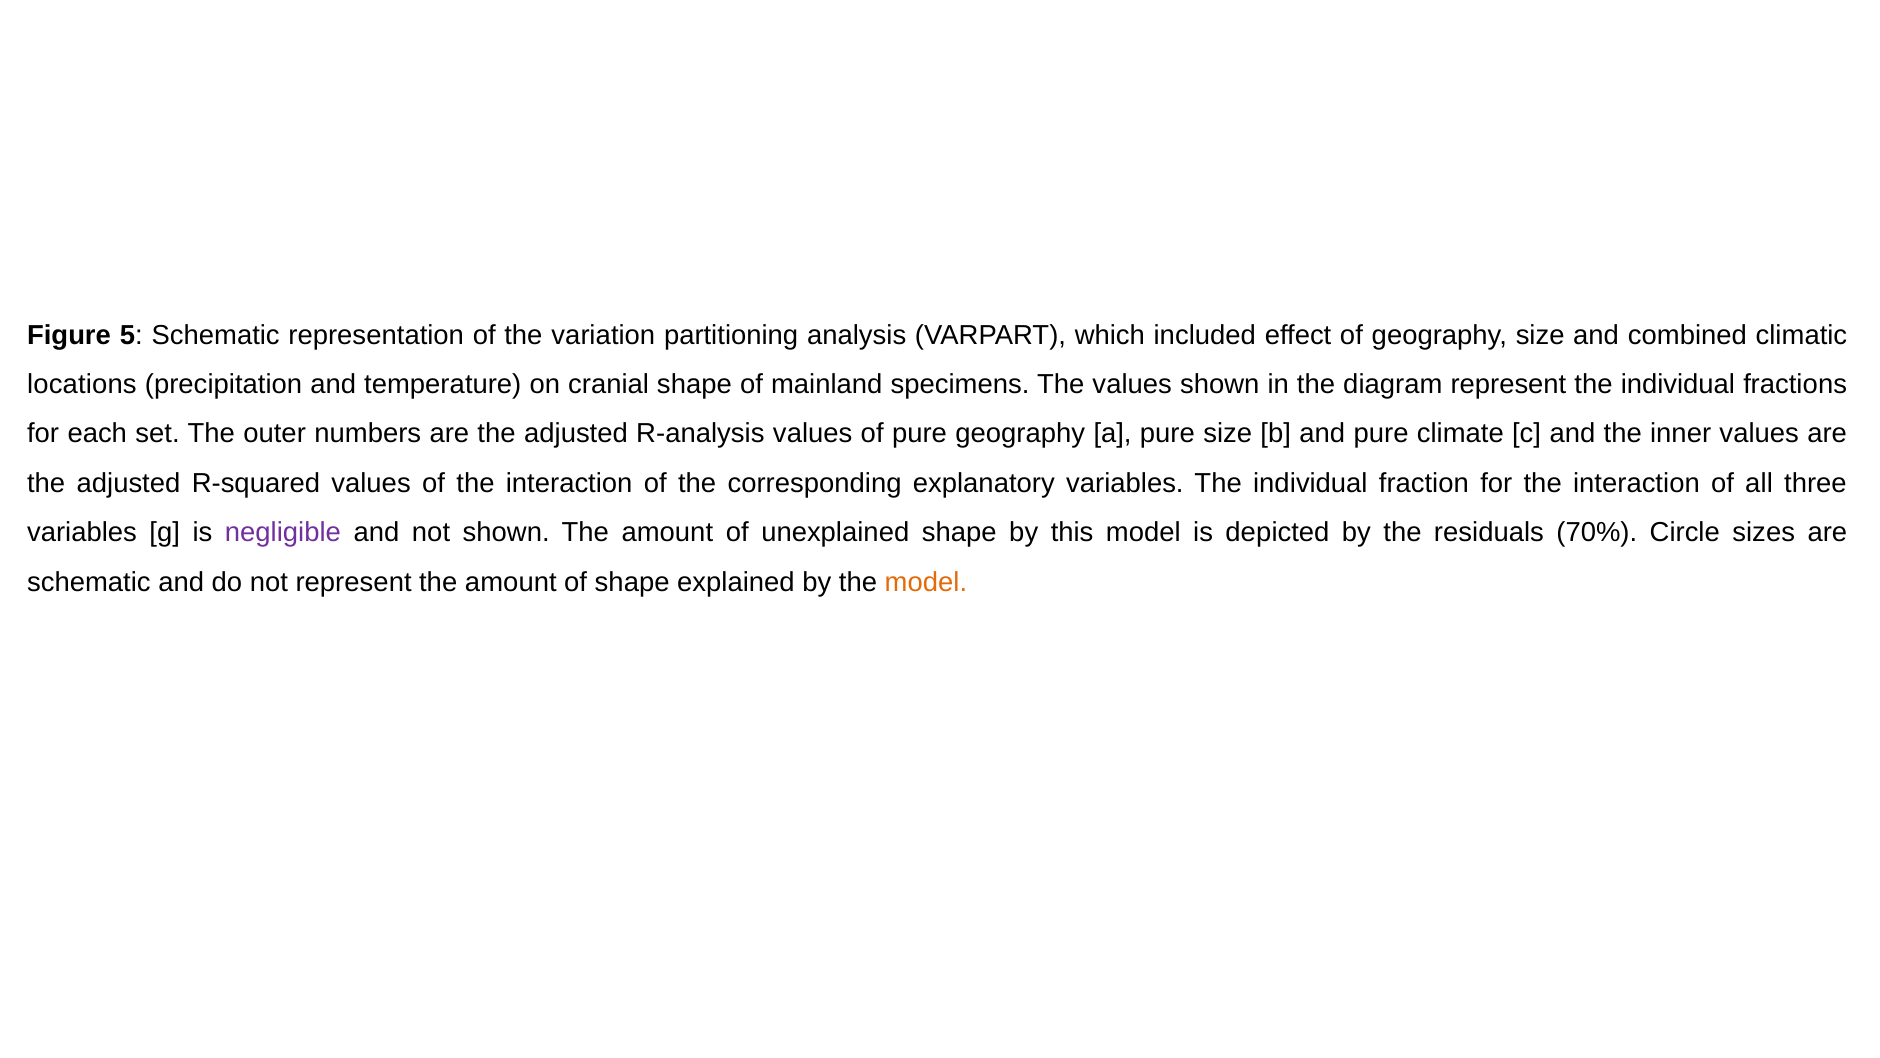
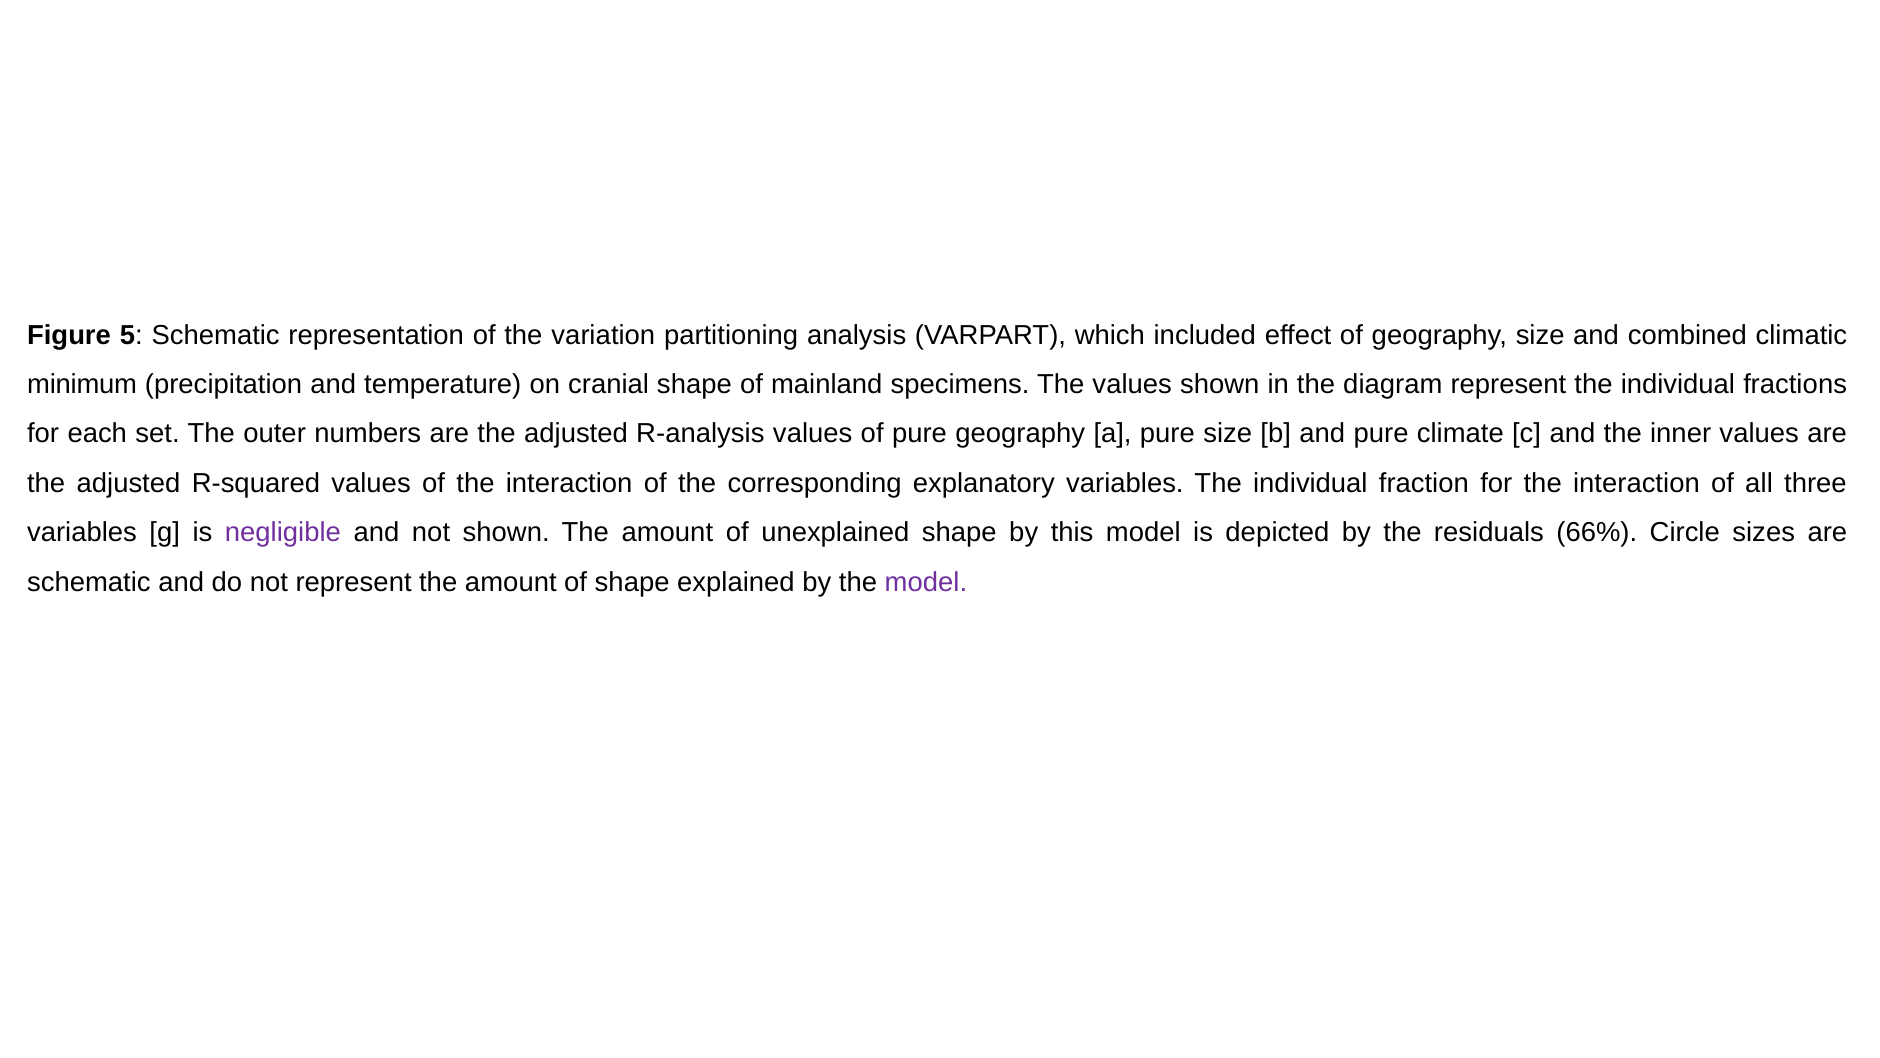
locations: locations -> minimum (82, 384)
70%: 70% -> 66% (1597, 532)
model colour: orange -> purple (926, 582)
